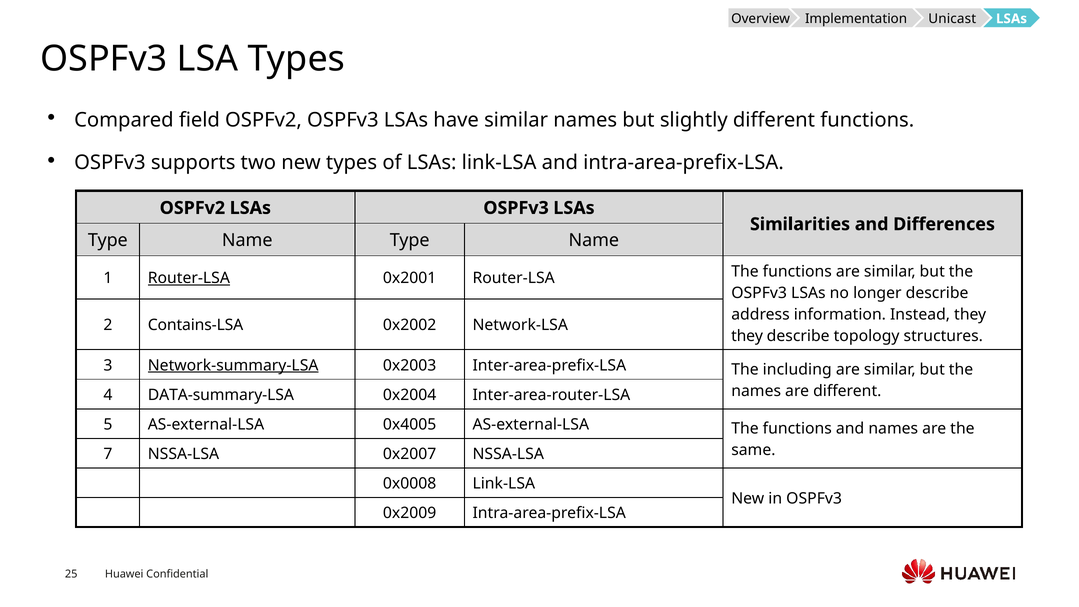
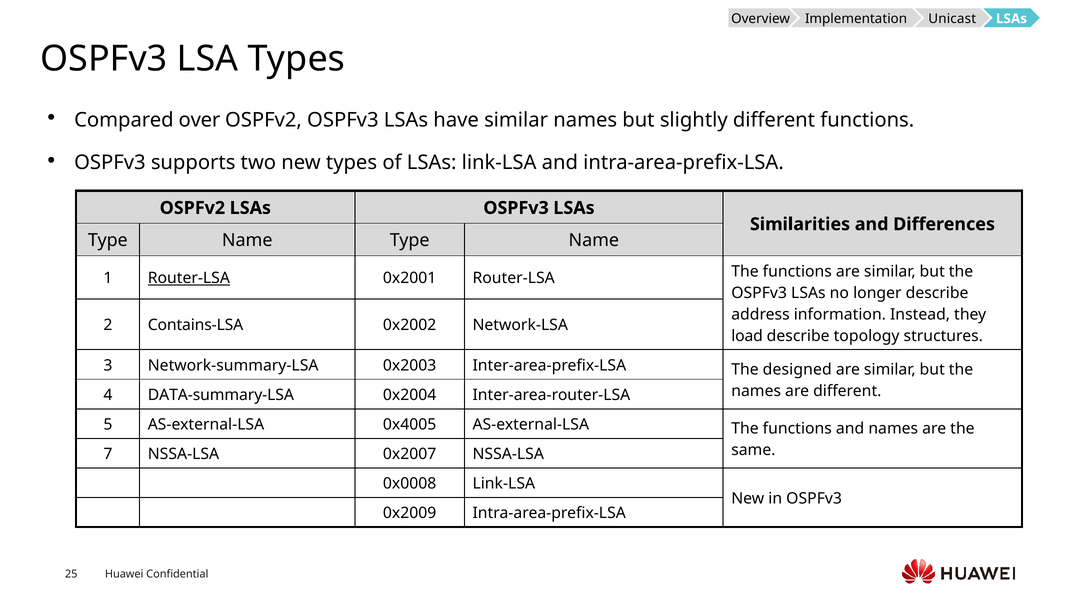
field: field -> over (199, 120)
they: they -> load (747, 336)
Network-summary-LSA underline: present -> none (233, 365)
including: including -> designed (797, 369)
